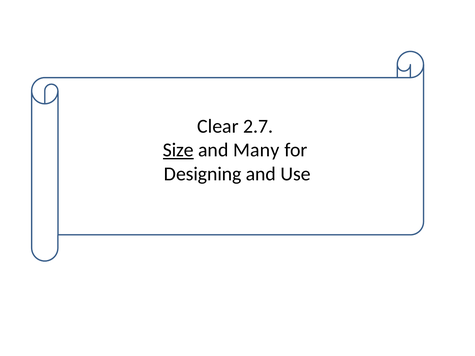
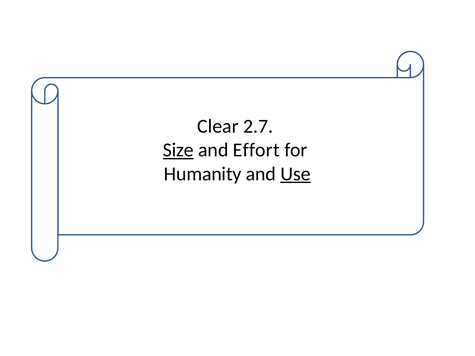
Many: Many -> Effort (256, 150)
Designing: Designing -> Humanity (203, 174)
Use underline: none -> present (296, 174)
